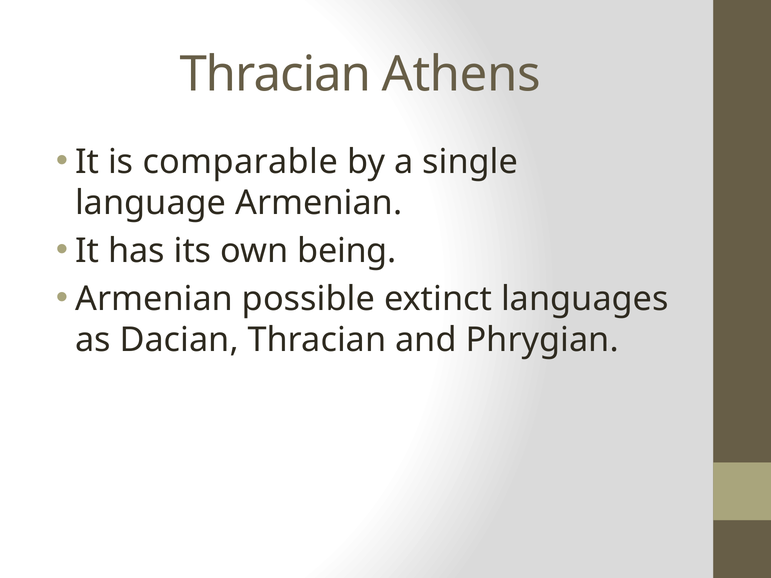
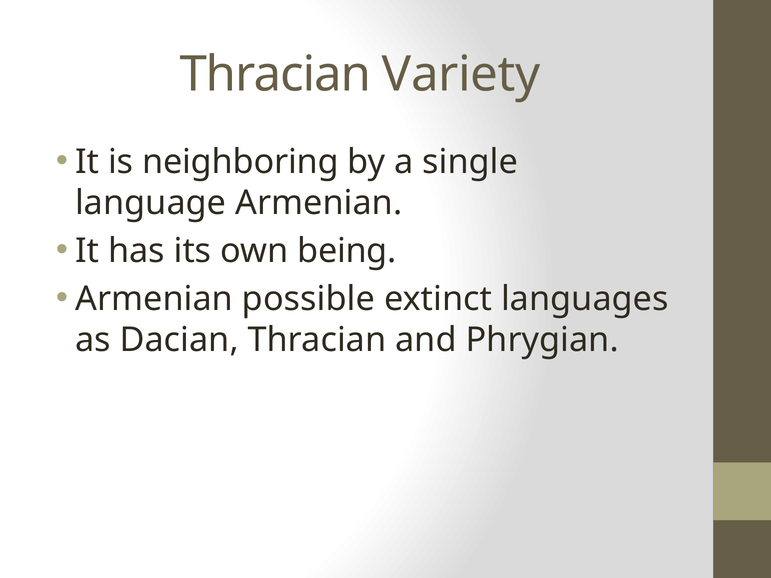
Athens: Athens -> Variety (461, 75)
comparable: comparable -> neighboring (241, 162)
